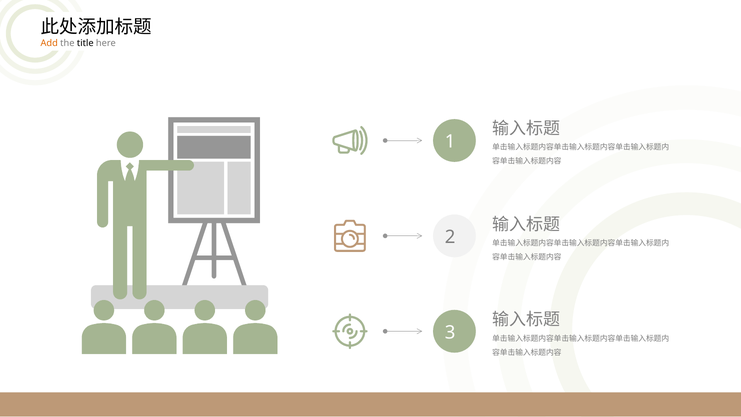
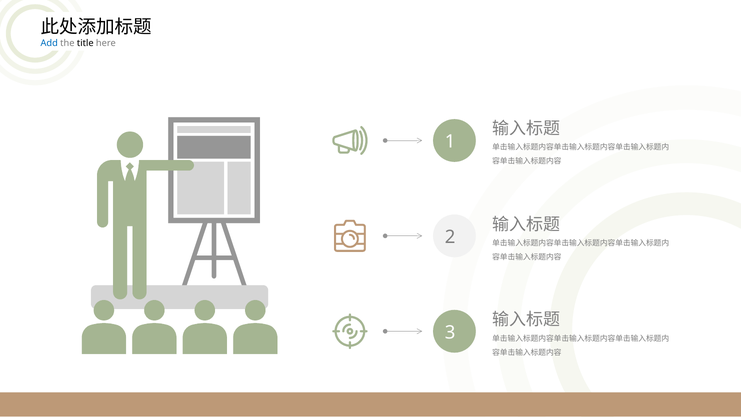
Add colour: orange -> blue (49, 43)
